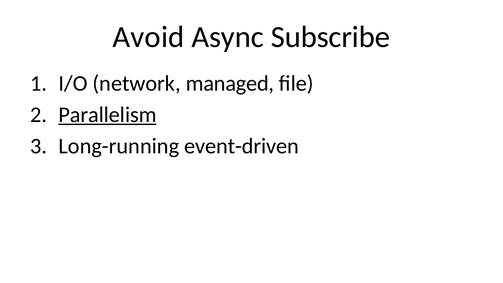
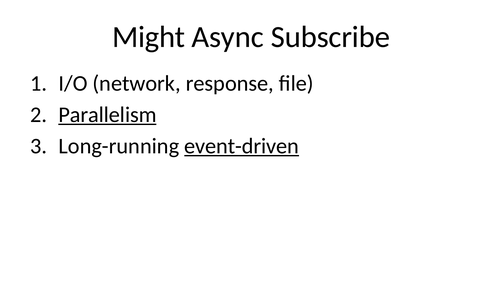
Avoid: Avoid -> Might (149, 37)
managed: managed -> response (230, 84)
event-driven underline: none -> present (242, 146)
